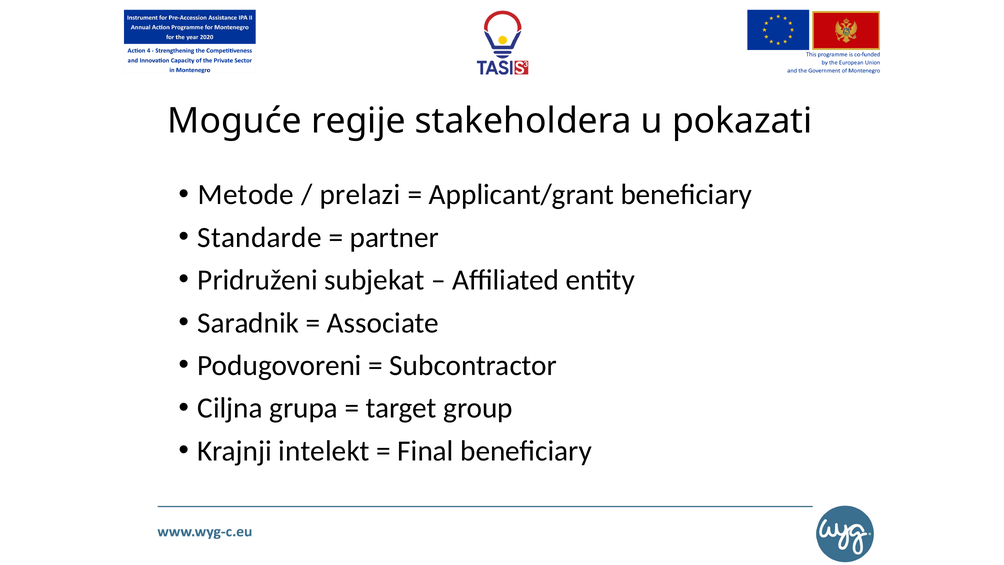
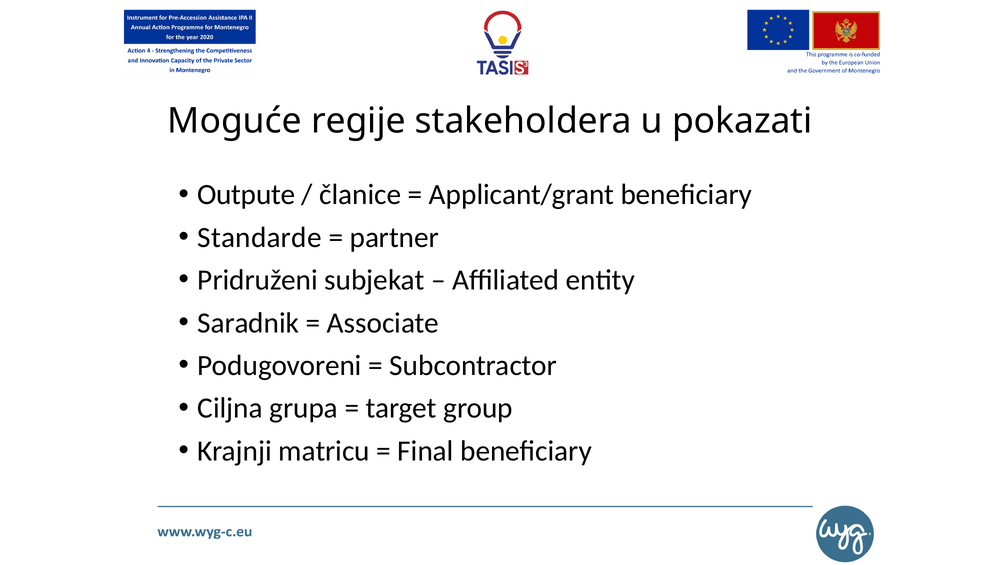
Metode: Metode -> Outpute (246, 195)
prelazi: prelazi -> članice (360, 195)
intelekt: intelekt -> matricu (324, 451)
